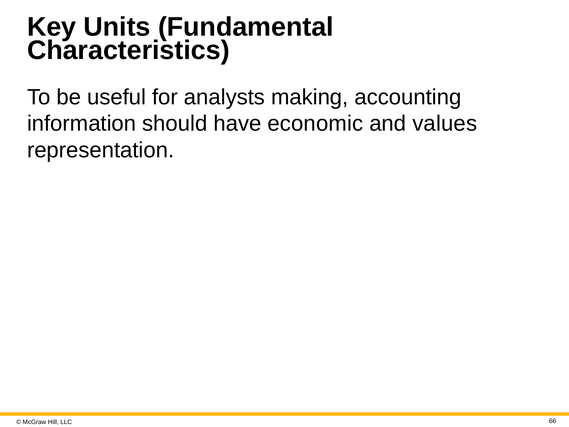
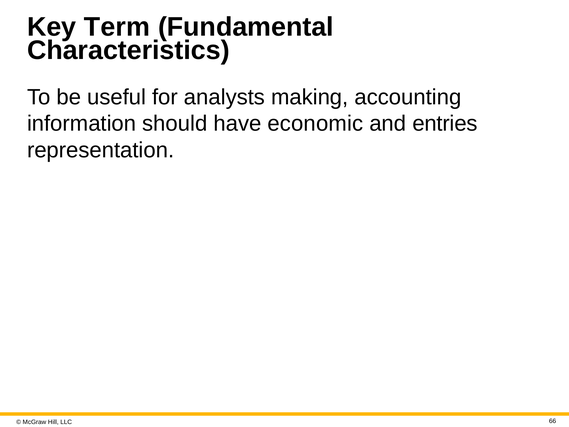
Units: Units -> Term (117, 27)
values: values -> entries (445, 124)
